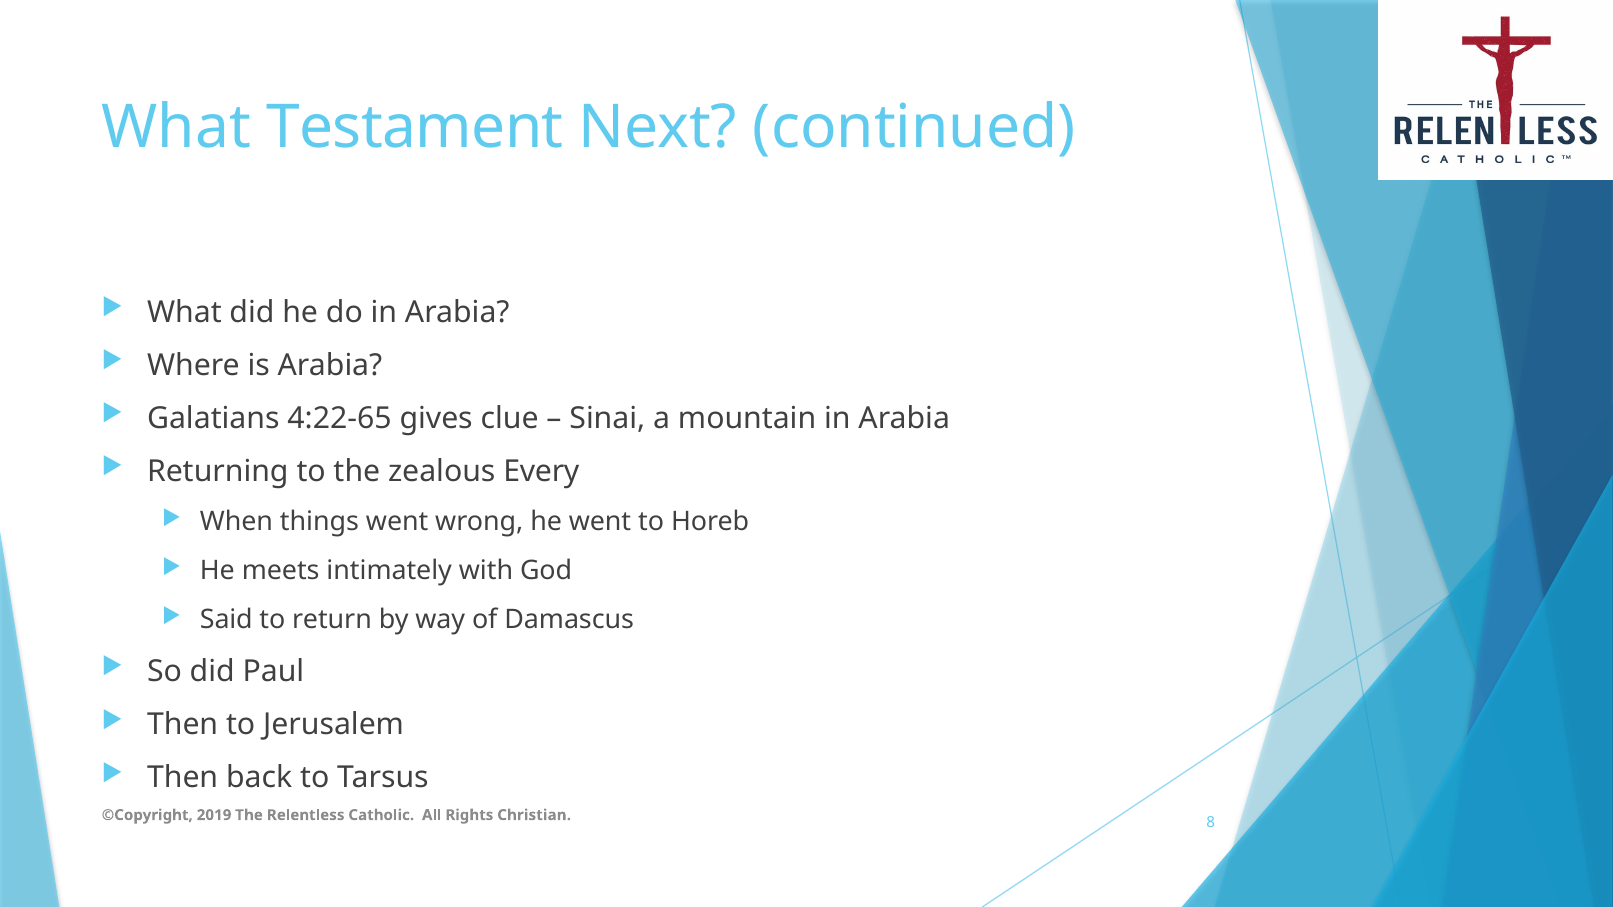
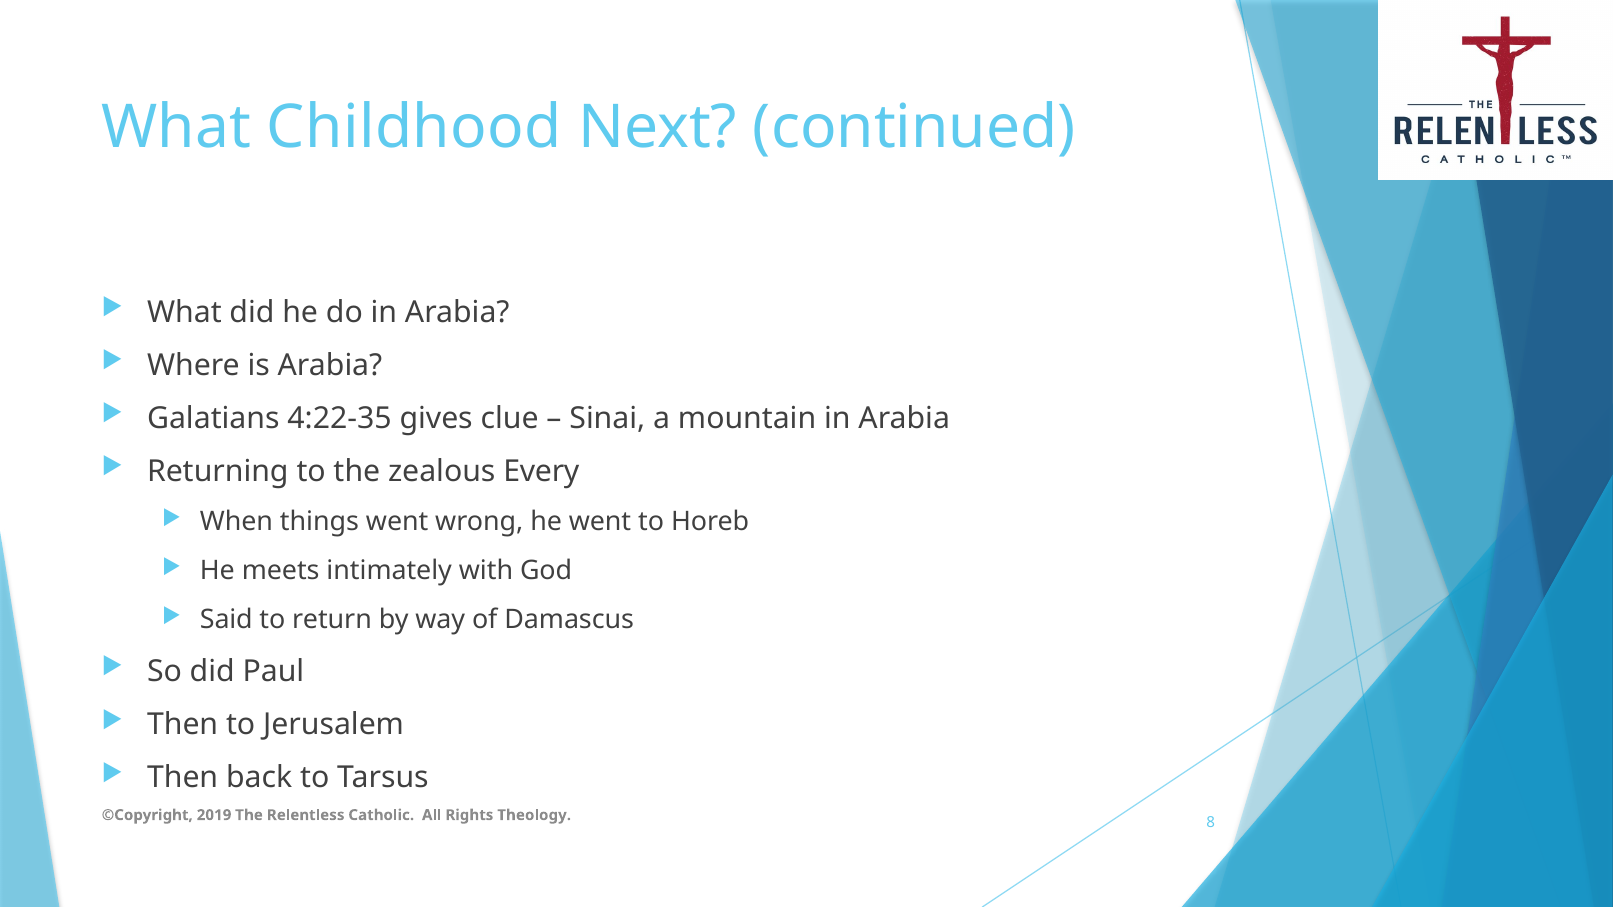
Testament: Testament -> Childhood (414, 127)
4:22-65: 4:22-65 -> 4:22-35 (340, 418)
Christian: Christian -> Theology (534, 815)
